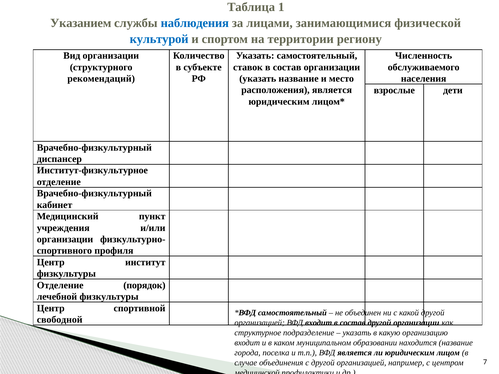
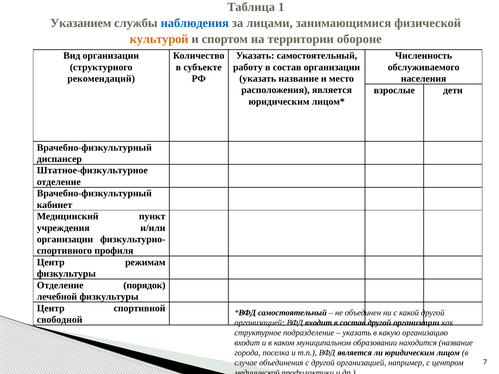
культурой colour: blue -> orange (159, 39)
региону: региону -> обороне (359, 39)
ставок: ставок -> работу (248, 67)
Институт-физкультурное: Институт-физкультурное -> Штатное-физкультурное (92, 171)
институт: институт -> режимам (145, 262)
